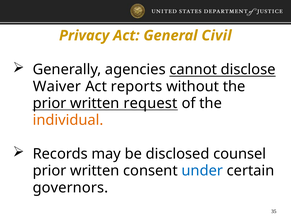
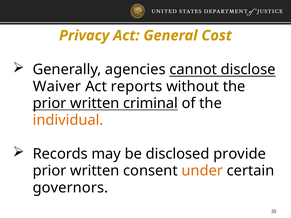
Civil: Civil -> Cost (217, 36)
request: request -> criminal (150, 103)
counsel: counsel -> provide (240, 154)
under colour: blue -> orange (202, 171)
